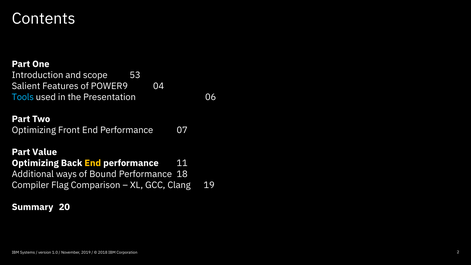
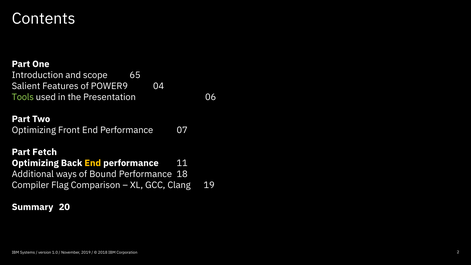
53: 53 -> 65 (135, 75)
Tools colour: light blue -> light green (23, 97)
Value: Value -> Fetch (45, 152)
